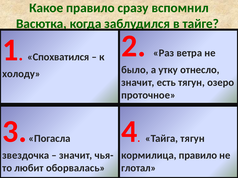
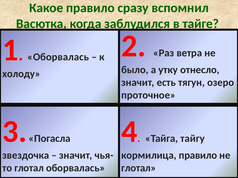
Спохватился: Спохватился -> Оборвалась (58, 57)
тягун: тягун -> тайгу (193, 139)
любит: любит -> глотал (29, 168)
